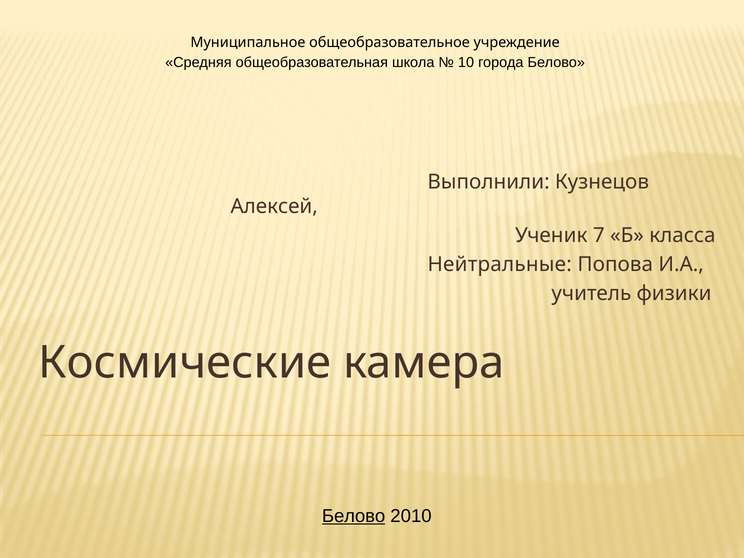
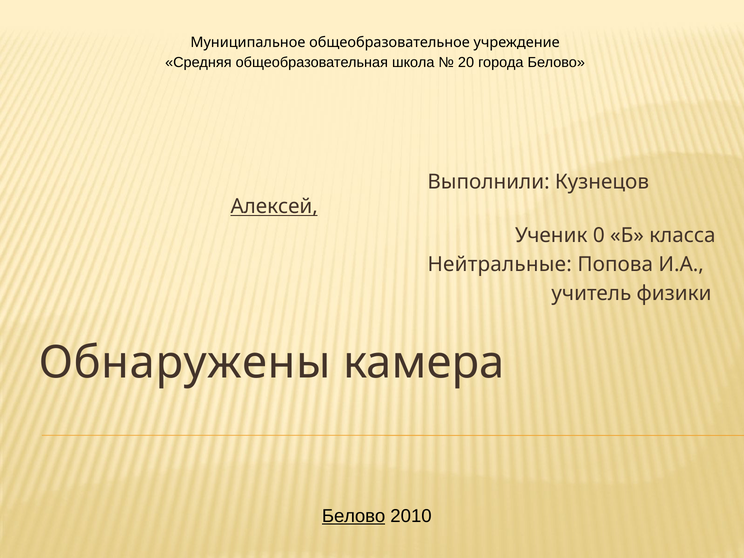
10: 10 -> 20 (466, 63)
Алексей underline: none -> present (274, 207)
7: 7 -> 0 (599, 236)
Космические: Космические -> Обнаружены (185, 363)
